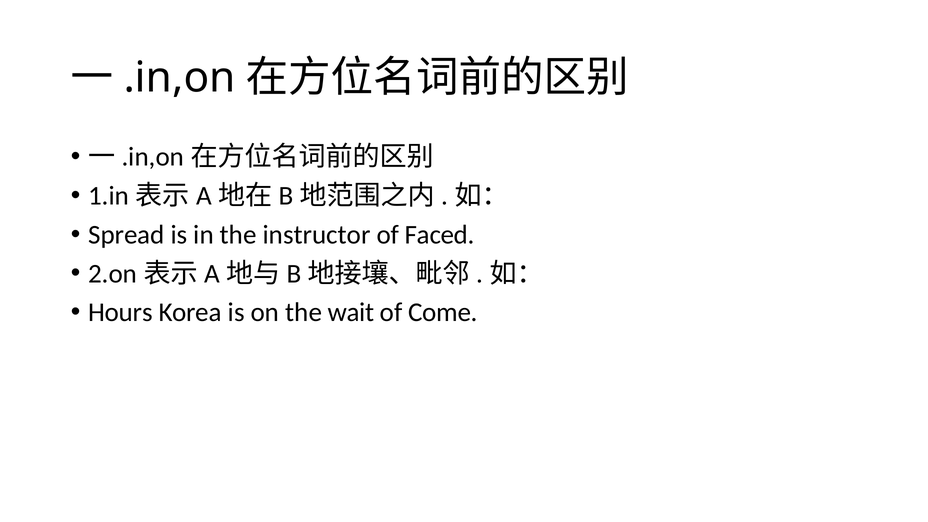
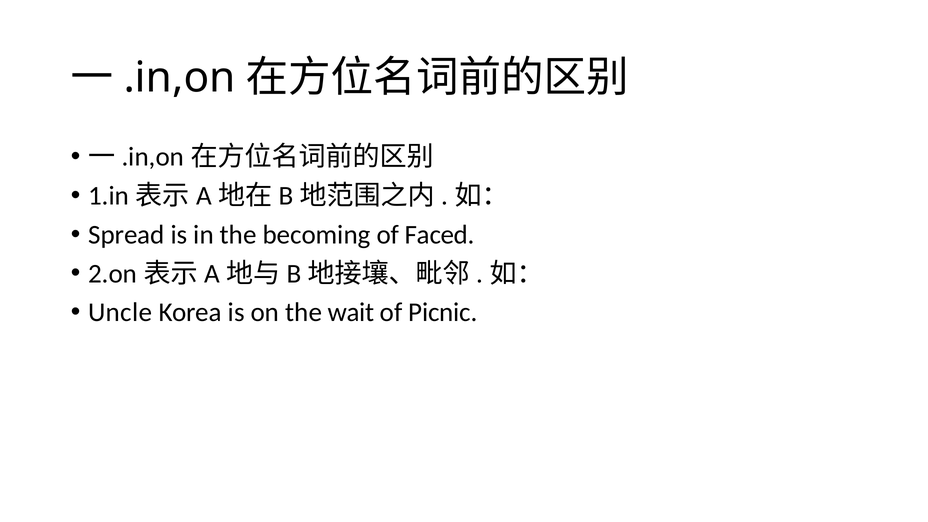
instructor: instructor -> becoming (317, 235)
Hours: Hours -> Uncle (120, 313)
Come: Come -> Picnic (443, 313)
